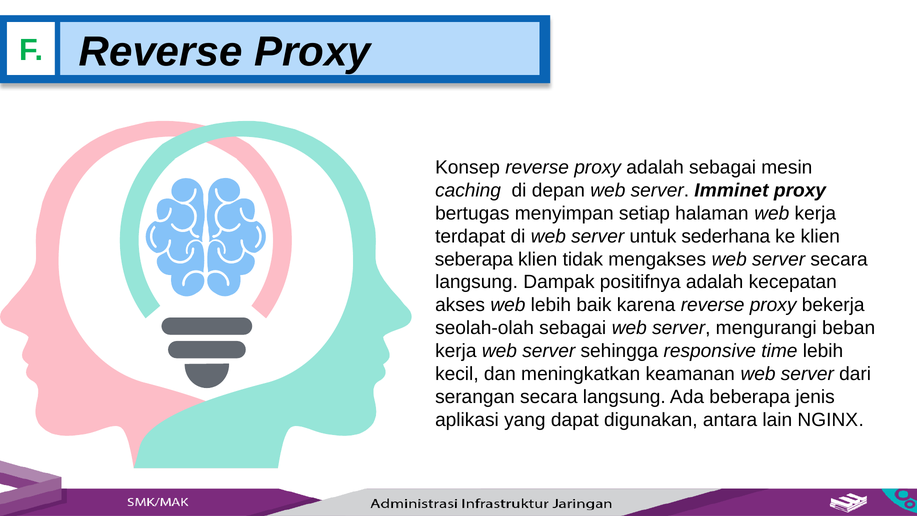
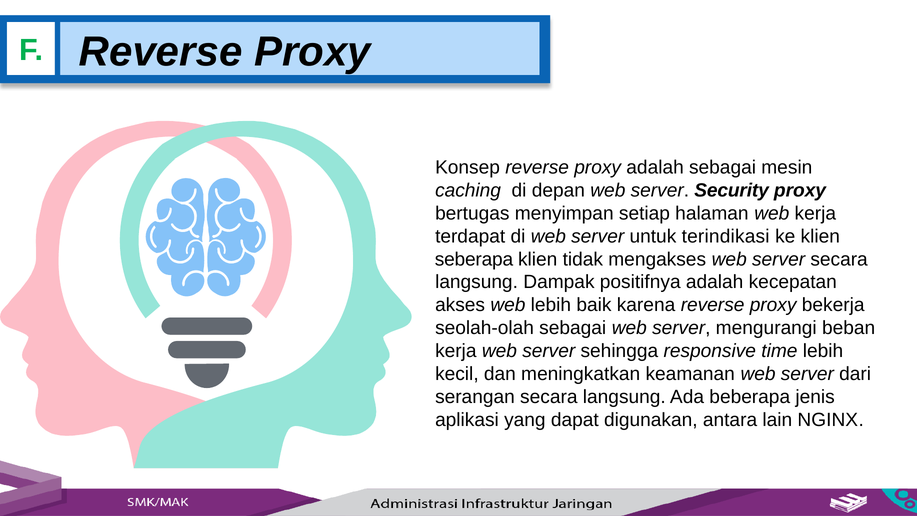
Imminet: Imminet -> Security (732, 190)
sederhana: sederhana -> terindikasi (726, 236)
